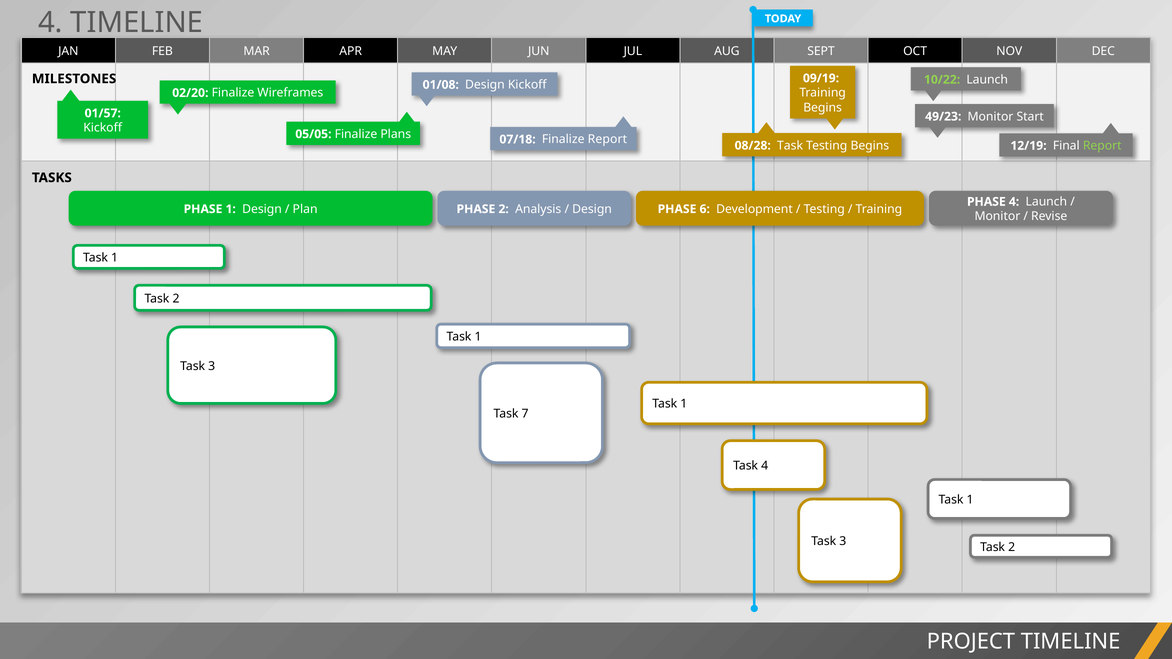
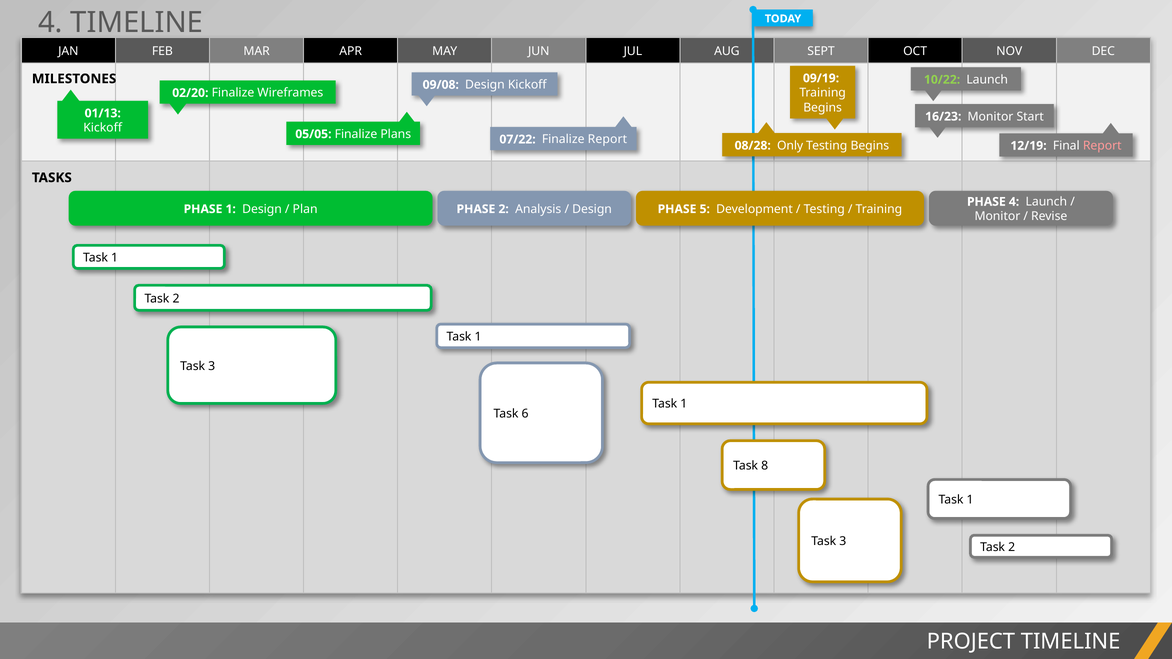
01/08: 01/08 -> 09/08 (441, 85)
01/57: 01/57 -> 01/13 (103, 113)
49/23: 49/23 -> 16/23 (943, 117)
07/18: 07/18 -> 07/22 (518, 139)
08/28 Task: Task -> Only (790, 146)
Report colour: light green -> pink (1102, 146)
6: 6 -> 5 (705, 209)
7: 7 -> 6 (525, 414)
Task 4: 4 -> 8 (765, 466)
